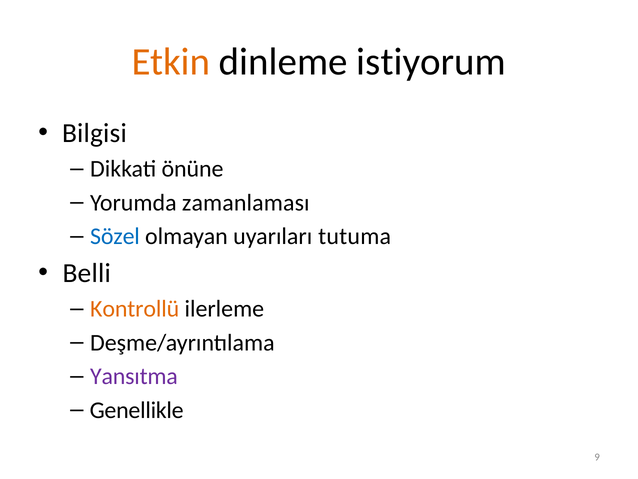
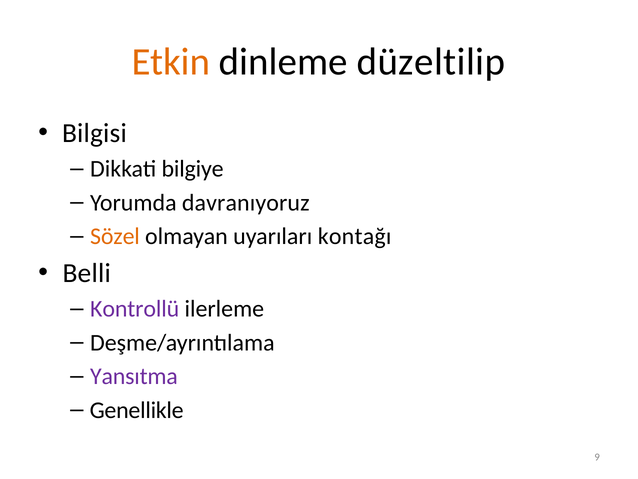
istiyorum: istiyorum -> düzeltilip (431, 62)
önüne: önüne -> bilgiye (193, 169)
zamanlaması: zamanlaması -> davranıyoruz (246, 203)
Sözel colour: blue -> orange (115, 236)
tutuma: tutuma -> kontağı (355, 236)
Kontrollü colour: orange -> purple (135, 309)
